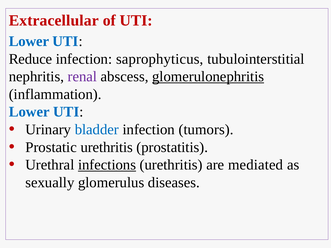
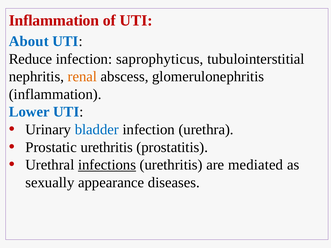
Extracellular: Extracellular -> Inflammation (54, 20)
Lower: Lower -> About (29, 41)
renal colour: purple -> orange (82, 77)
glomerulonephritis underline: present -> none (208, 77)
tumors: tumors -> urethra (206, 130)
glomerulus: glomerulus -> appearance (111, 183)
